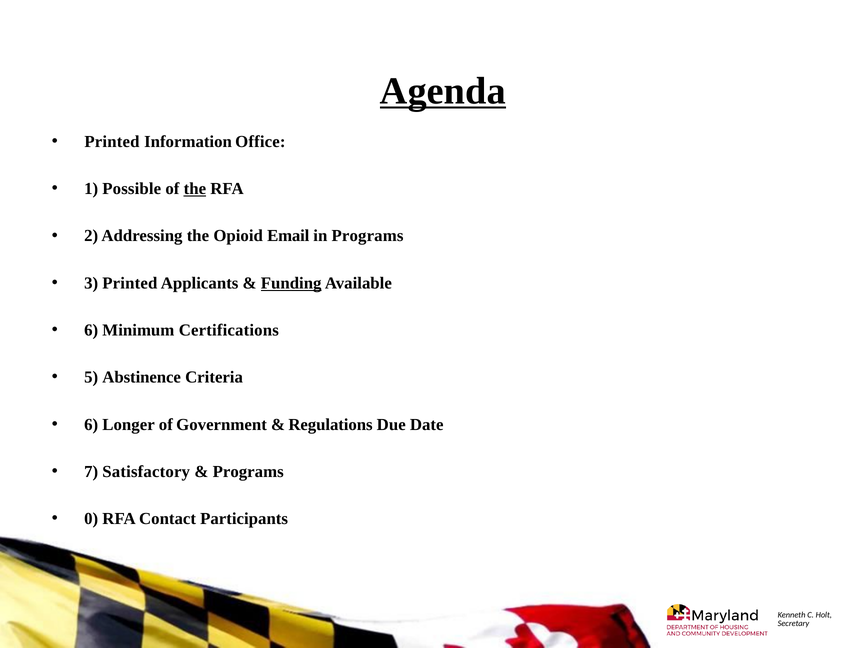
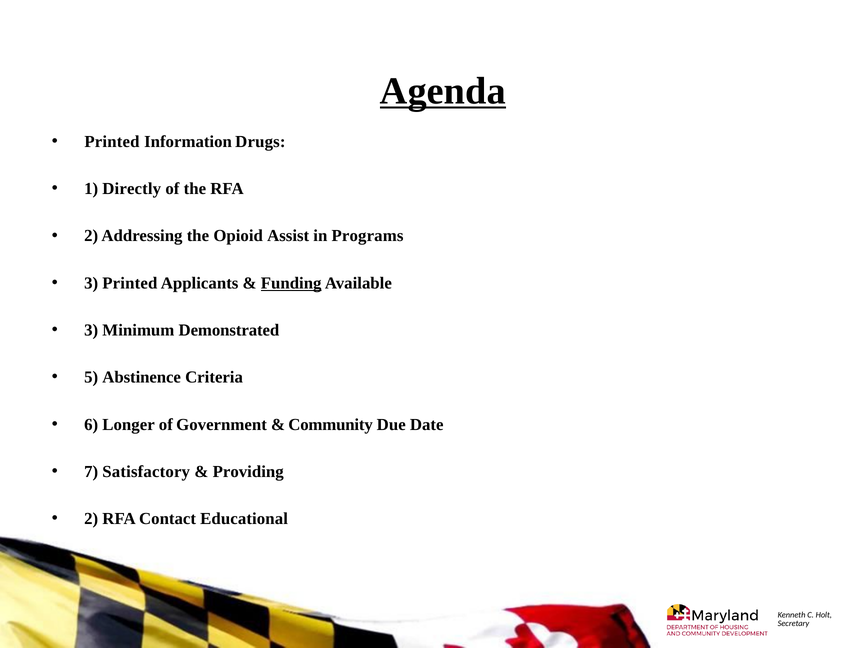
Office: Office -> Drugs (260, 142)
Possible: Possible -> Directly (132, 189)
the underline: present -> none (195, 189)
Email: Email -> Assist (288, 236)
6: 6 -> 3 (91, 330)
Certifications: Certifications -> Demonstrated (229, 330)
Regulations: Regulations -> Community (331, 424)
Programs: Programs -> Providing (248, 472)
0: 0 -> 2 (91, 519)
Participants: Participants -> Educational (244, 519)
